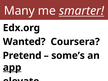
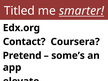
Many: Many -> Titled (19, 11)
Wanted: Wanted -> Contact (24, 42)
app underline: present -> none (12, 67)
